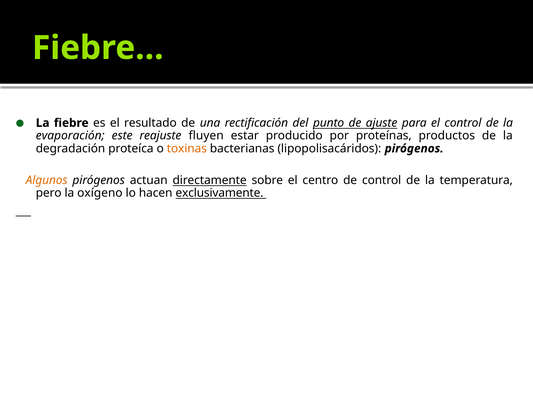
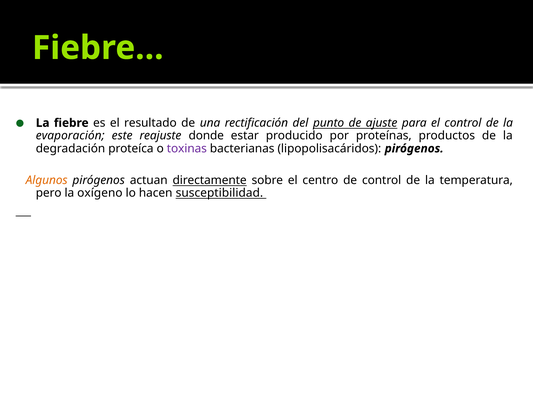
fluyen: fluyen -> donde (206, 136)
toxinas colour: orange -> purple (187, 148)
exclusivamente: exclusivamente -> susceptibilidad (219, 193)
